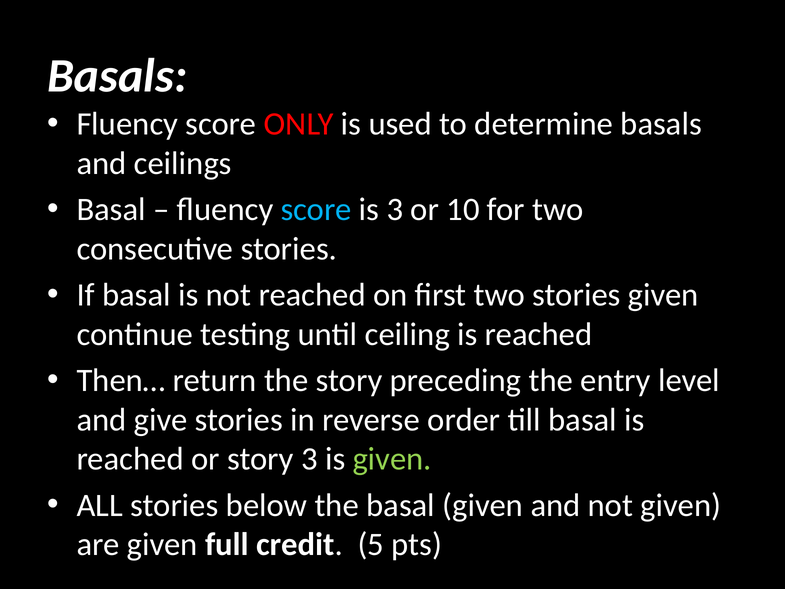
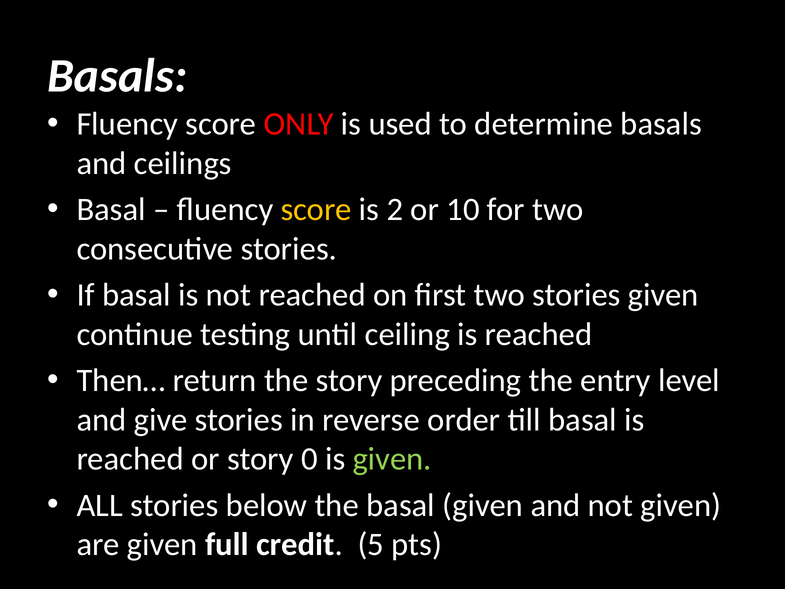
score colour: light blue -> yellow (316, 209)
is 3: 3 -> 2 (395, 209)
story 3: 3 -> 0 (309, 459)
